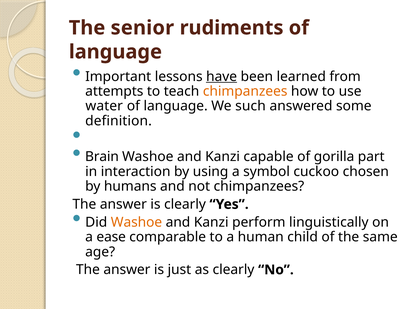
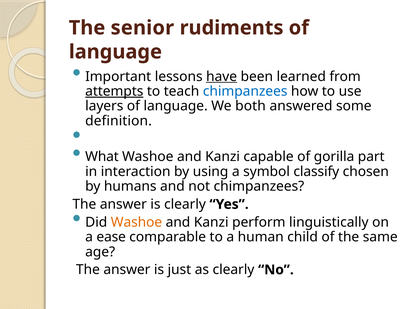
attempts underline: none -> present (114, 91)
chimpanzees colour: orange -> blue (245, 91)
water: water -> layers (104, 106)
such: such -> both (250, 106)
Brain: Brain -> What (102, 157)
cuckoo: cuckoo -> classify (316, 172)
